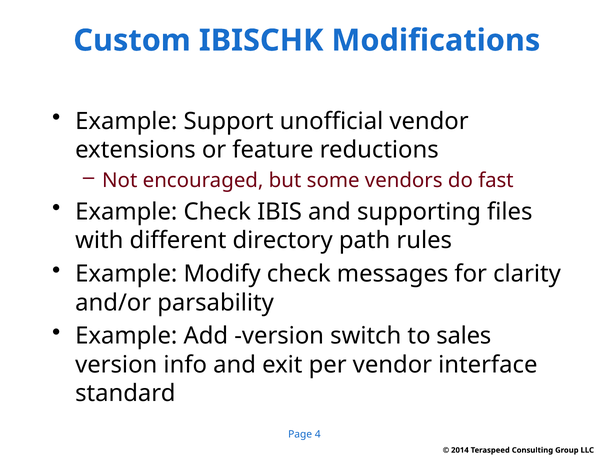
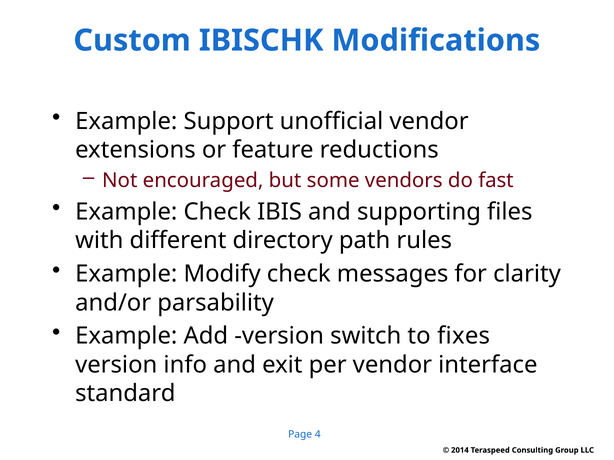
sales: sales -> fixes (464, 336)
